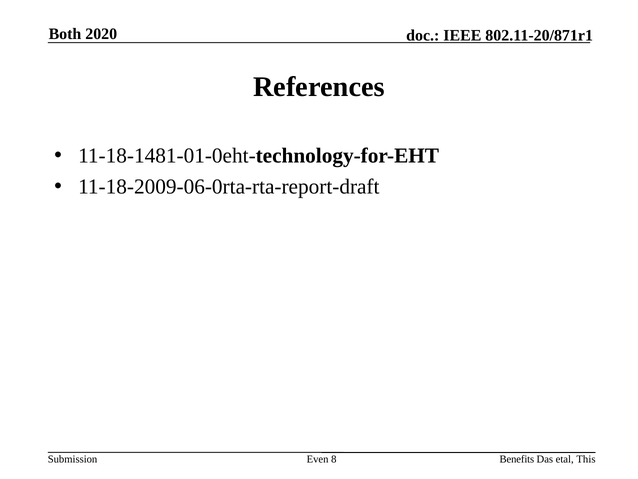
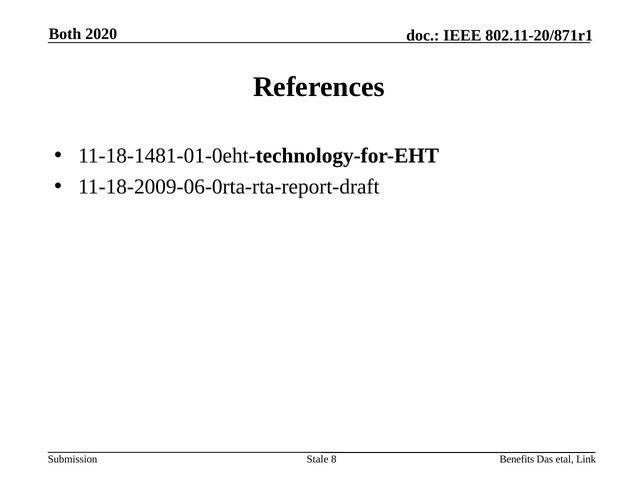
Even: Even -> Stale (318, 459)
This: This -> Link (586, 459)
